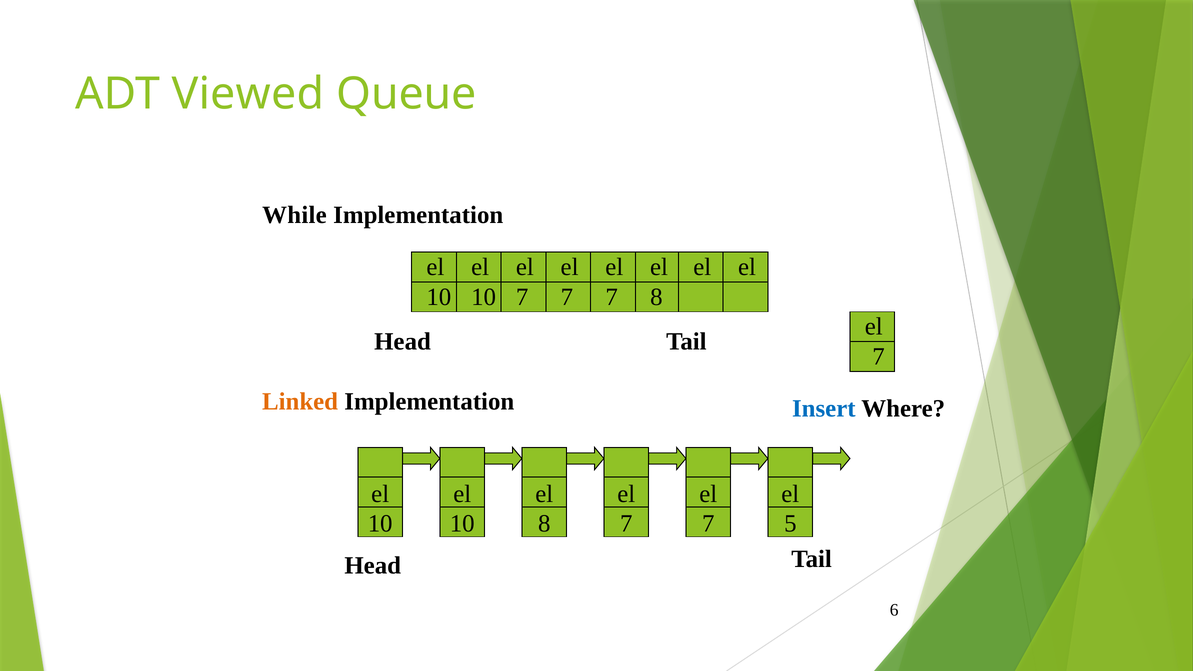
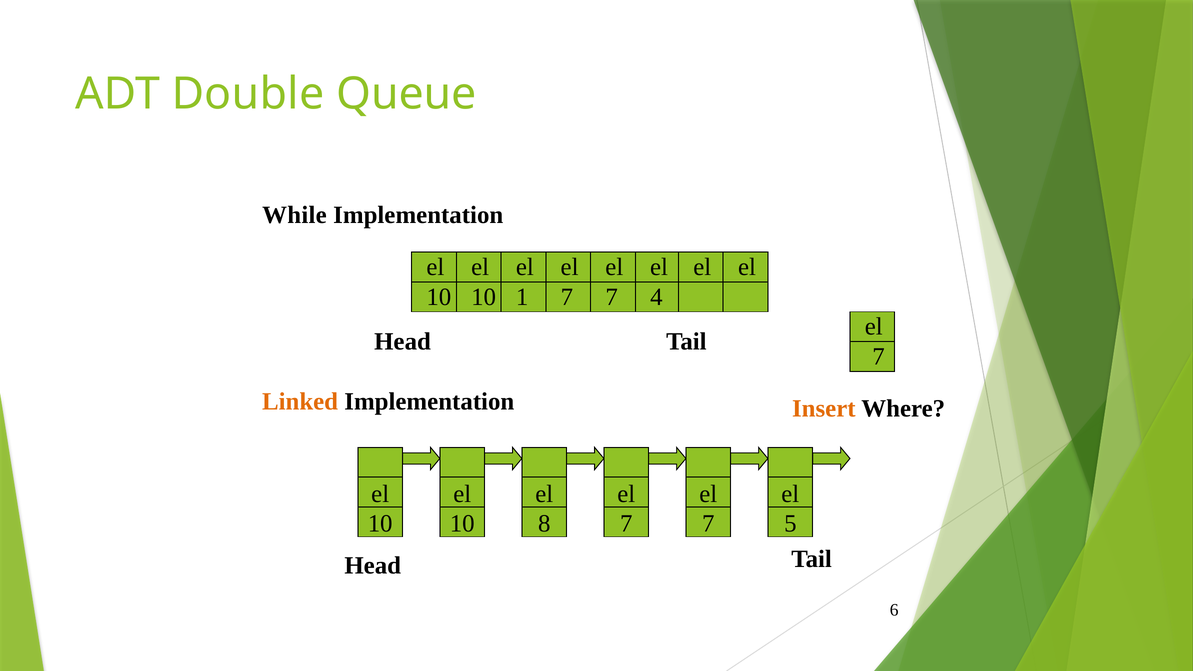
Viewed: Viewed -> Double (248, 94)
10 7: 7 -> 1 (522, 297)
7 8: 8 -> 4 (656, 297)
Insert colour: blue -> orange (824, 409)
